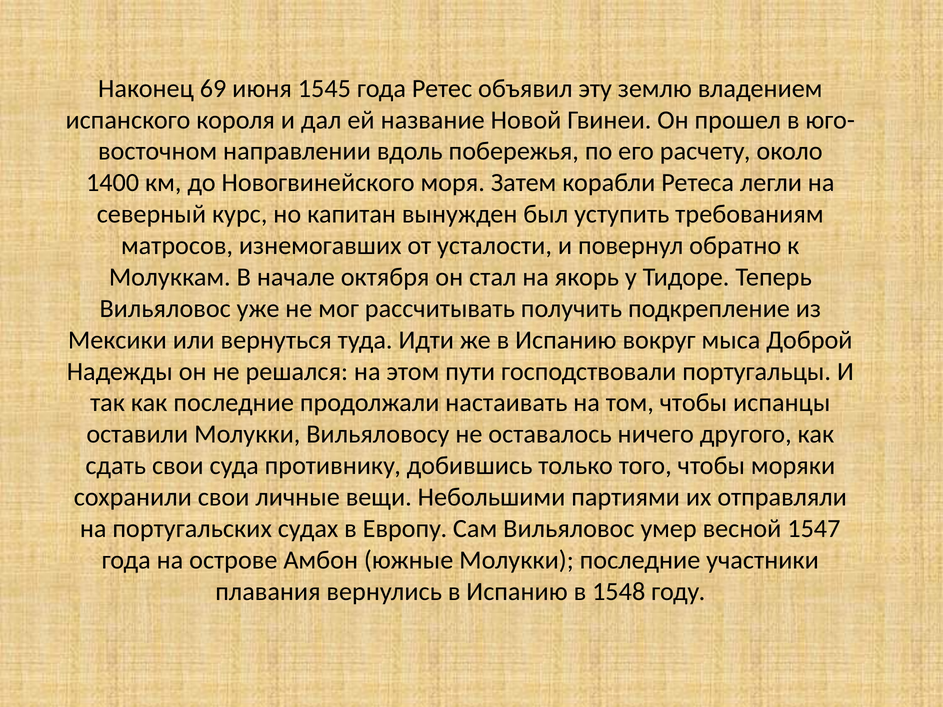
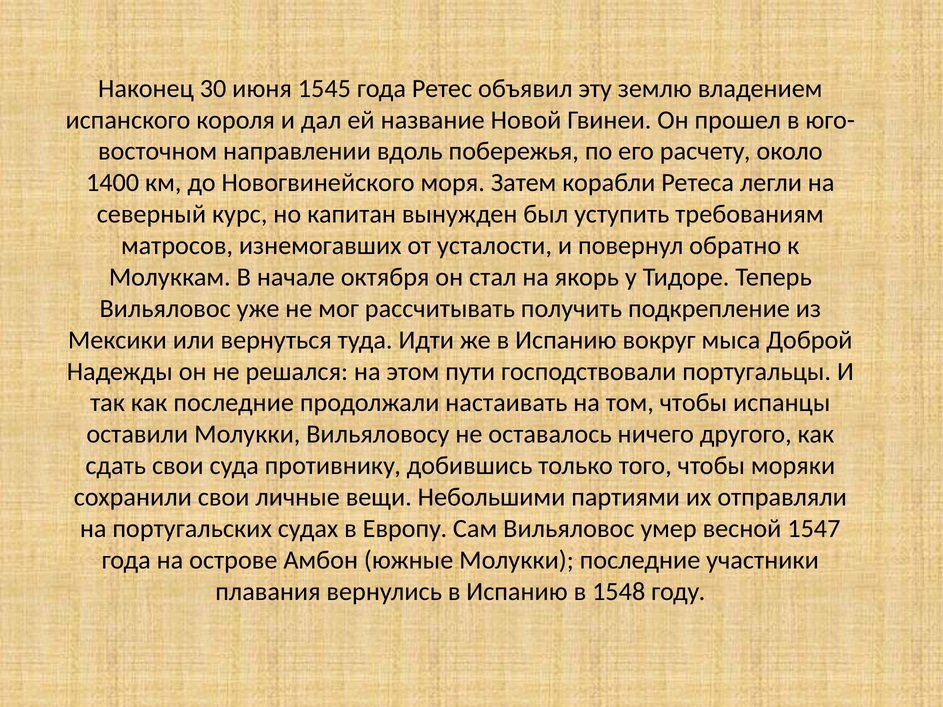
69: 69 -> 30 (213, 89)
